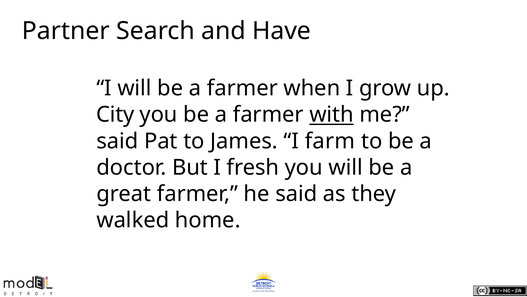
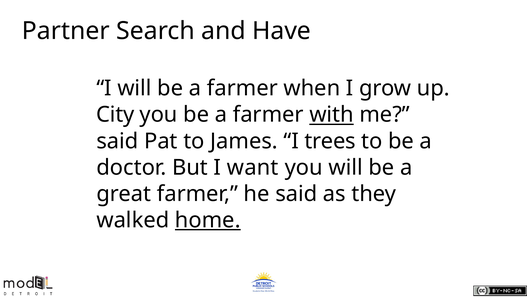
farm: farm -> trees (330, 141)
fresh: fresh -> want (253, 167)
home underline: none -> present (208, 220)
